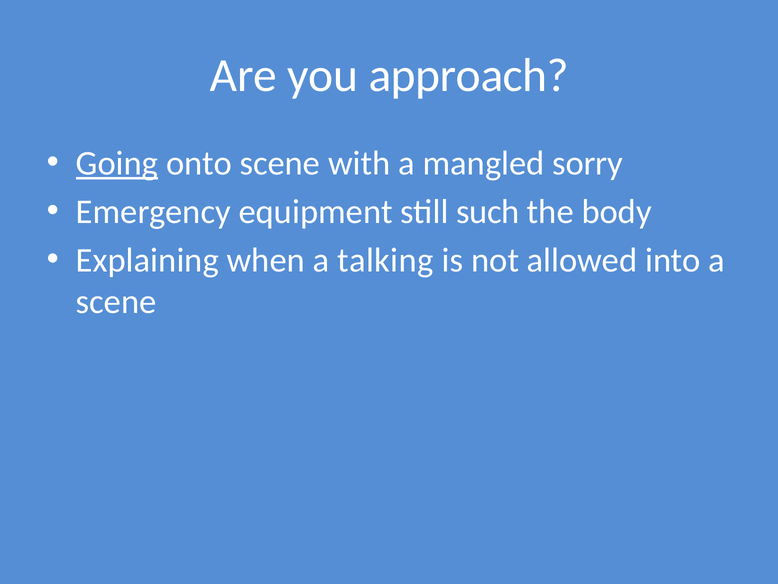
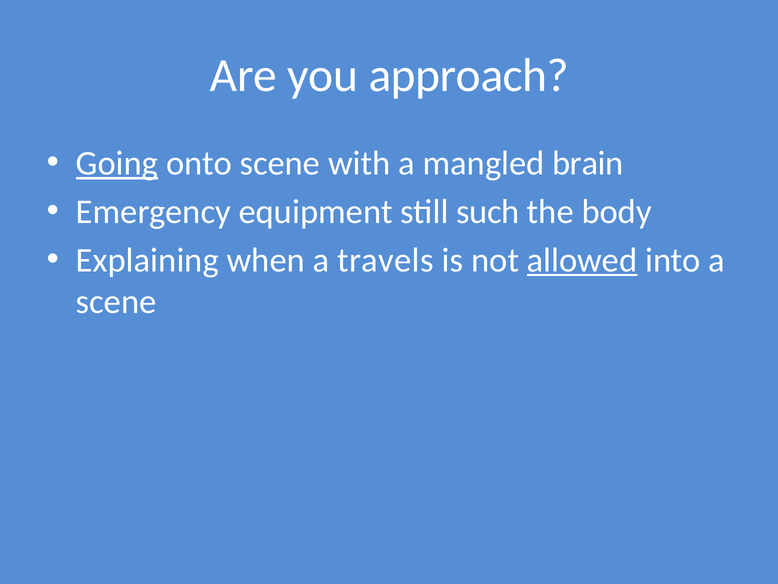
sorry: sorry -> brain (588, 163)
talking: talking -> travels (385, 260)
allowed underline: none -> present (582, 260)
